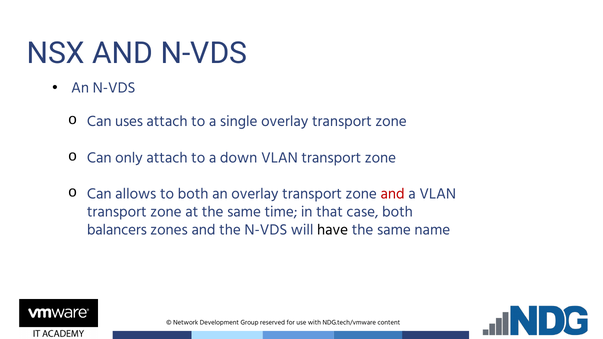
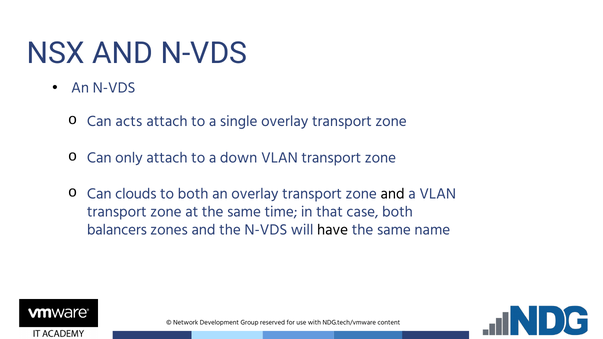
uses: uses -> acts (129, 122)
allows: allows -> clouds (136, 194)
and colour: red -> black (393, 194)
